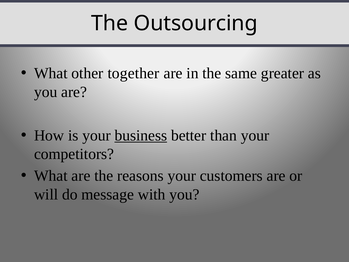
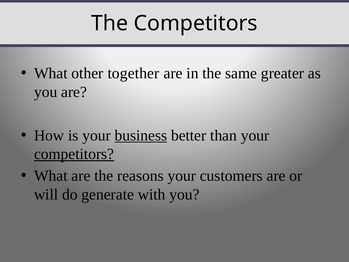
The Outsourcing: Outsourcing -> Competitors (196, 23)
competitors underline: none -> present (74, 154)
message: message -> generate (108, 194)
